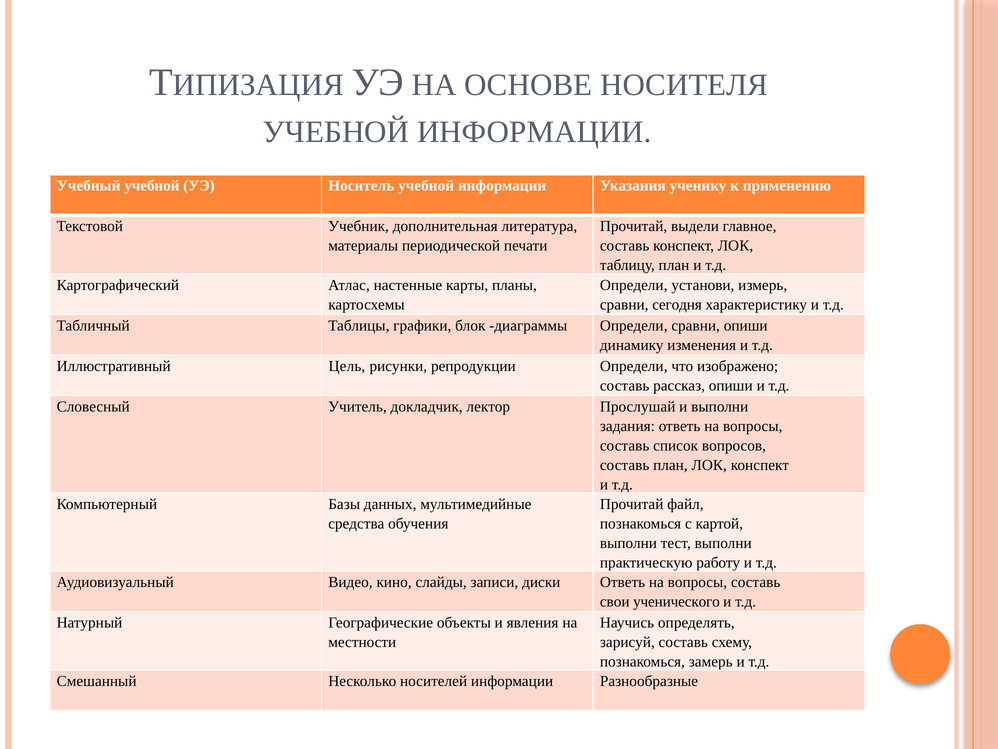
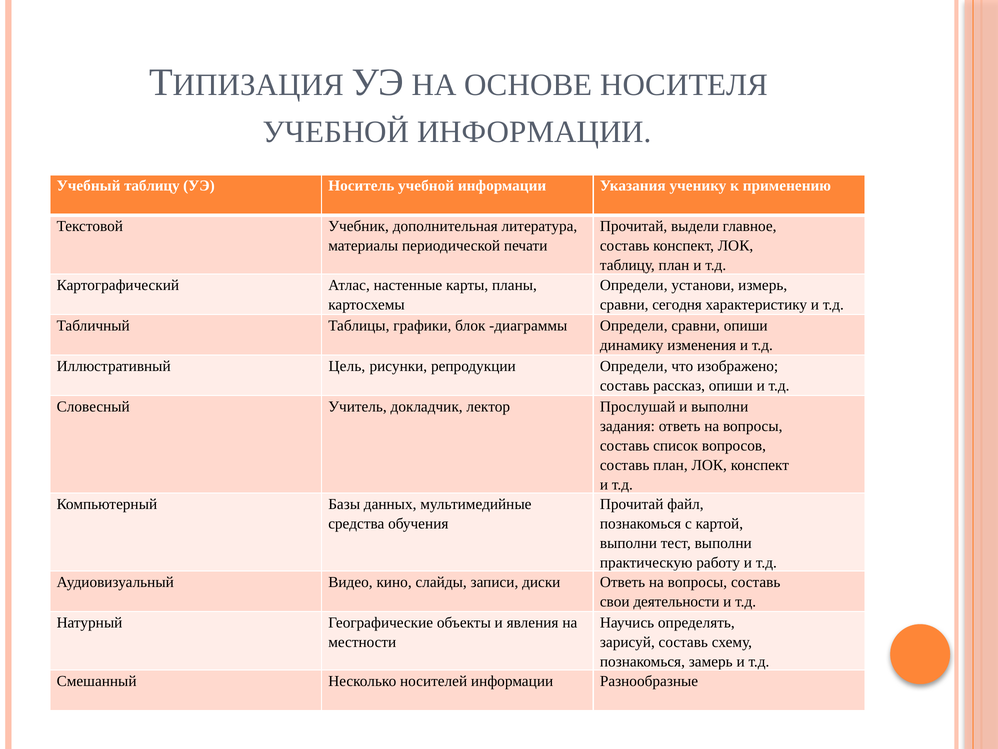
Учебный учебной: учебной -> таблицу (152, 186)
ученического: ученического -> деятельности (676, 601)
